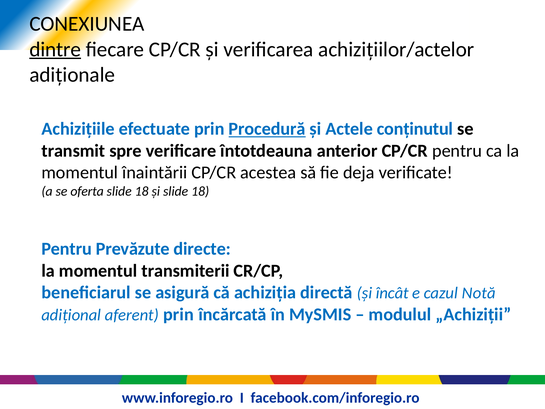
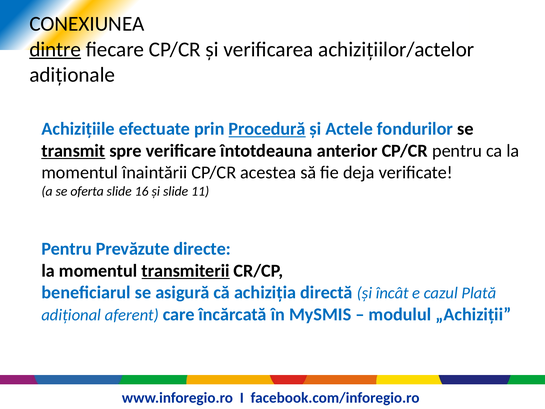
conținutul: conținutul -> fondurilor (415, 129)
transmit underline: none -> present (73, 151)
18: 18 -> 16 (142, 191)
și slide 18: 18 -> 11 (200, 191)
transmiterii underline: none -> present (186, 271)
Notă: Notă -> Plată (479, 293)
aferent prin: prin -> care (179, 314)
